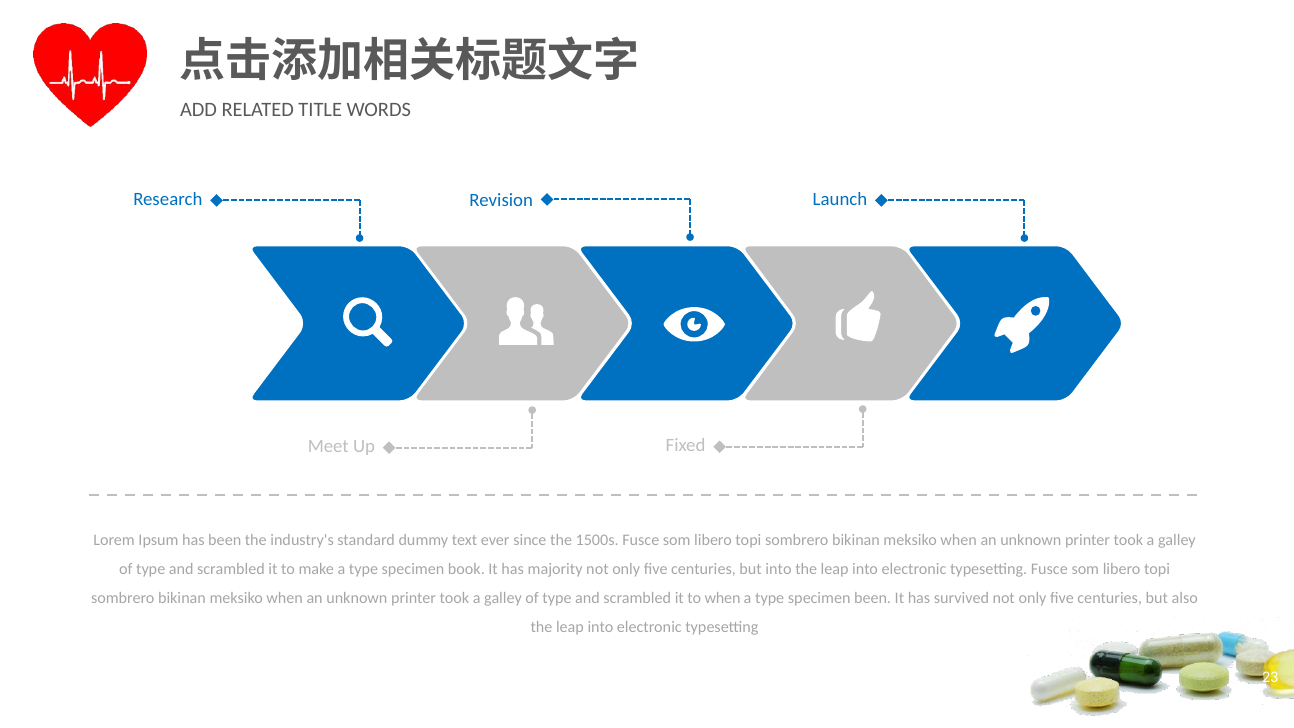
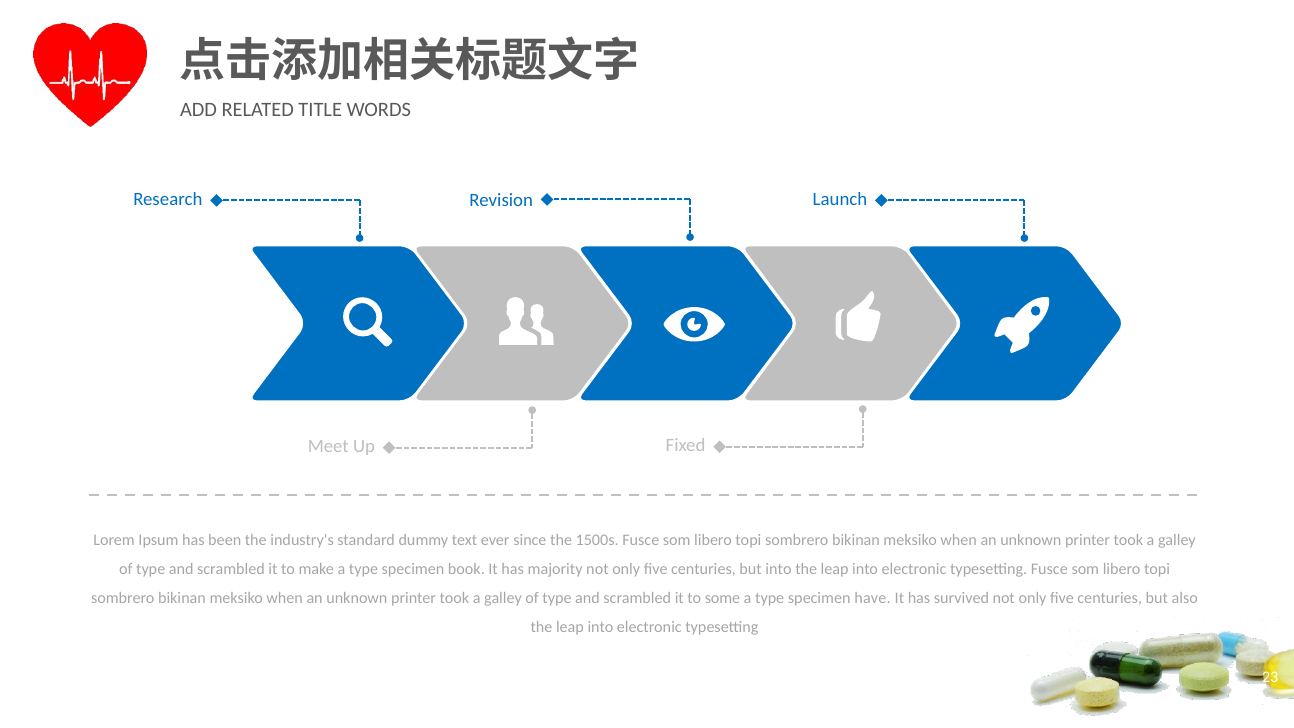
to when: when -> some (722, 598)
specimen been: been -> have (873, 598)
